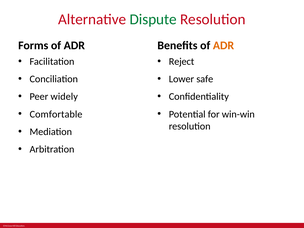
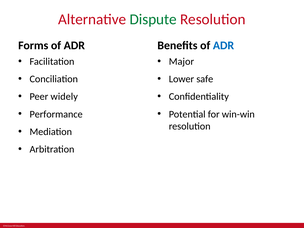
ADR colour: orange -> blue (224, 45)
Reject: Reject -> Major (181, 61)
Comfortable: Comfortable -> Performance (56, 114)
